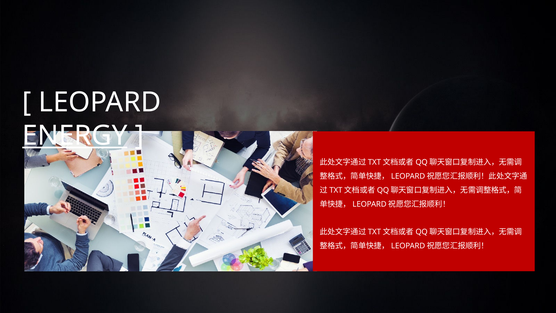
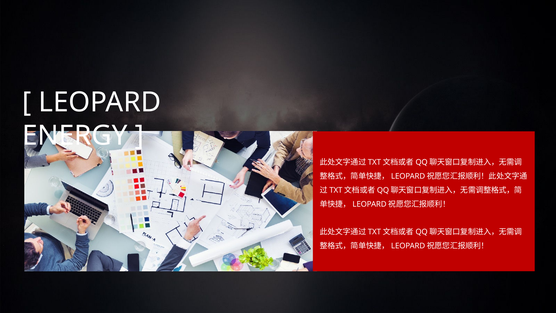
ENERGY underline: present -> none (75, 135)
